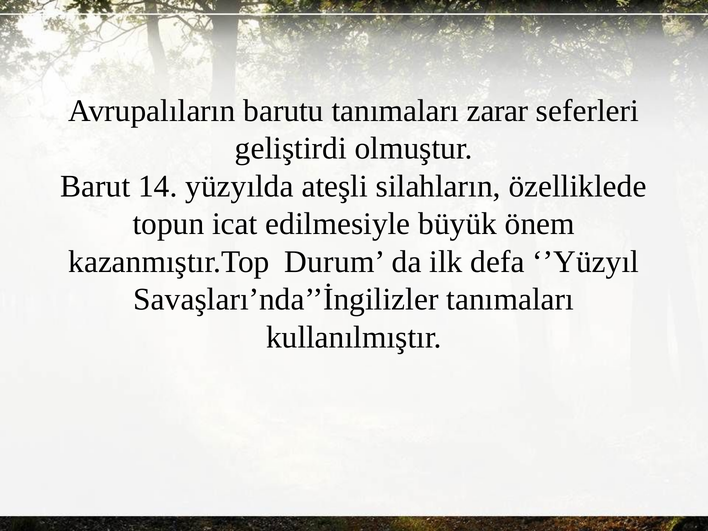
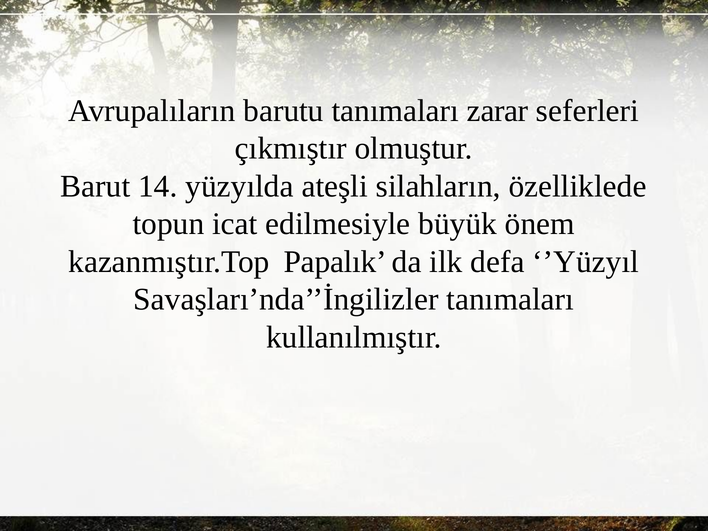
geliştirdi: geliştirdi -> çıkmıştır (291, 148)
Durum: Durum -> Papalık (335, 262)
